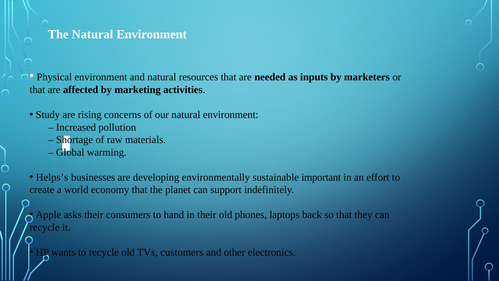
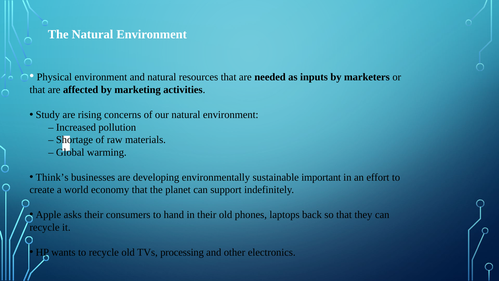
Helps’s: Helps’s -> Think’s (52, 177)
customers: customers -> processing (182, 252)
